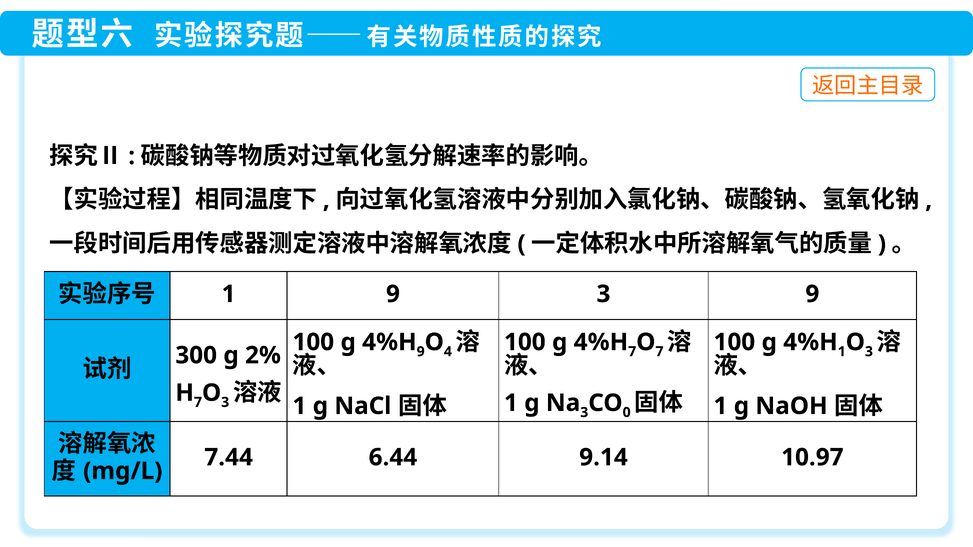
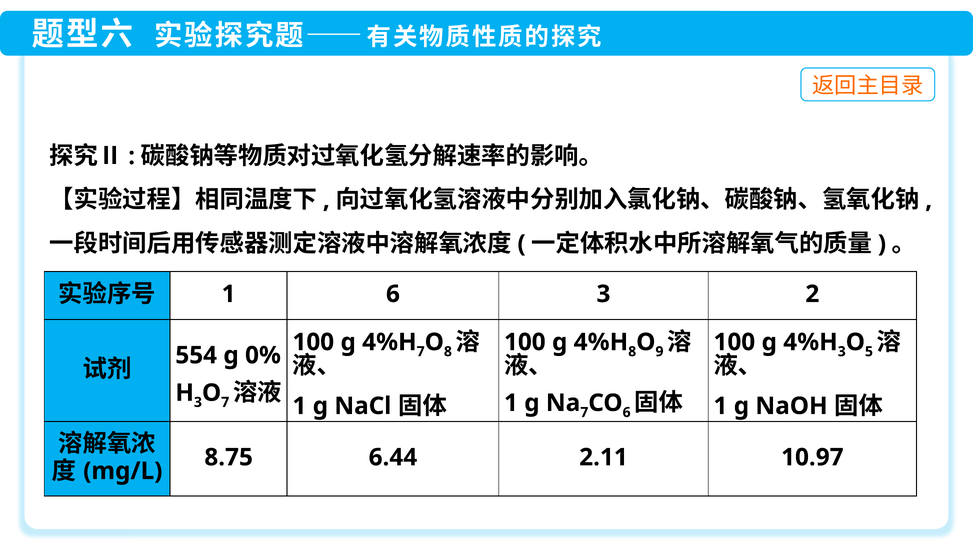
1 9: 9 -> 6 (393, 294)
3 9: 9 -> 2 (812, 294)
9: 9 -> 7 (421, 352)
4: 4 -> 8 (448, 352)
7: 7 -> 8 (632, 352)
7: 7 -> 9 (659, 352)
1: 1 -> 3 (842, 352)
3: 3 -> 5 (869, 352)
300: 300 -> 554 (196, 356)
2%: 2% -> 0% (263, 356)
7: 7 -> 3 (198, 402)
3: 3 -> 7 (225, 402)
3: 3 -> 7 (584, 413)
0: 0 -> 6 (627, 413)
7.44: 7.44 -> 8.75 (229, 458)
9.14: 9.14 -> 2.11 (603, 458)
